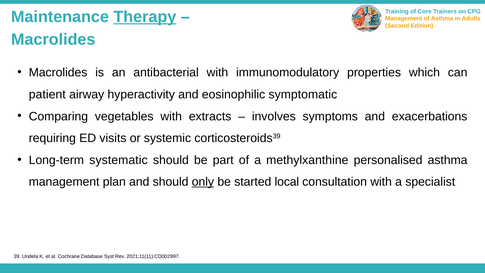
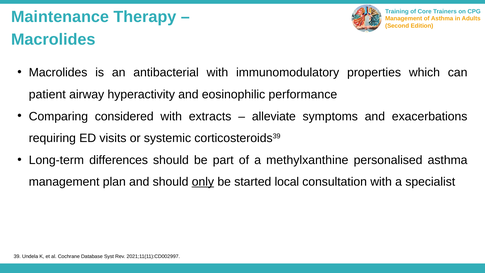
Therapy underline: present -> none (145, 17)
symptomatic: symptomatic -> performance (303, 94)
vegetables: vegetables -> considered (124, 116)
involves: involves -> alleviate (274, 116)
systematic: systematic -> differences (119, 160)
